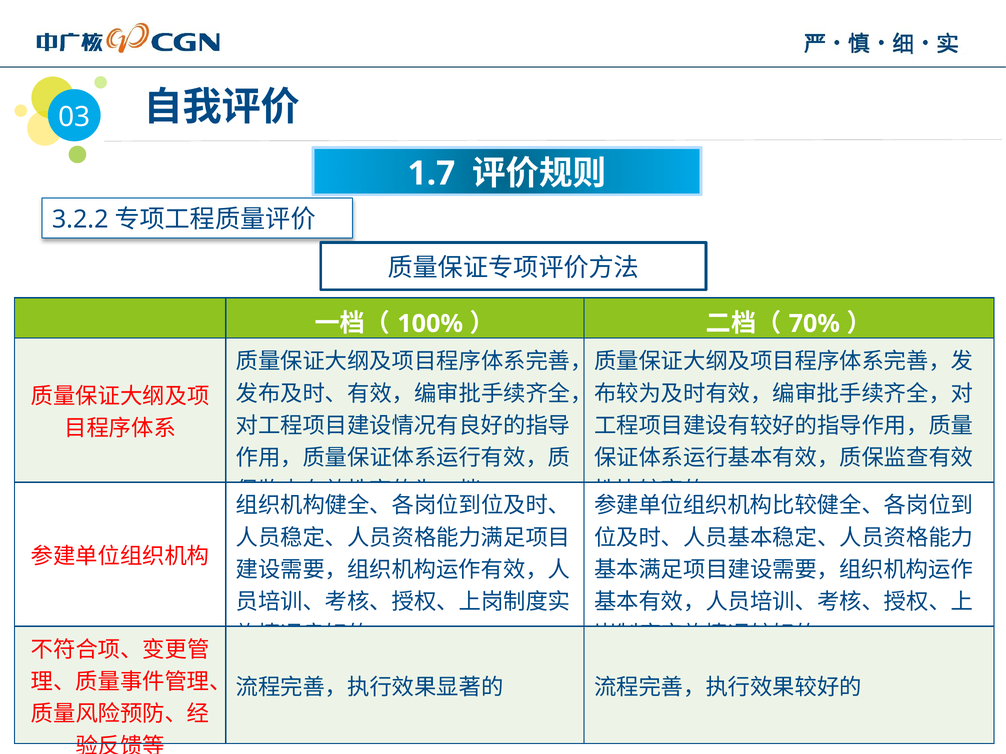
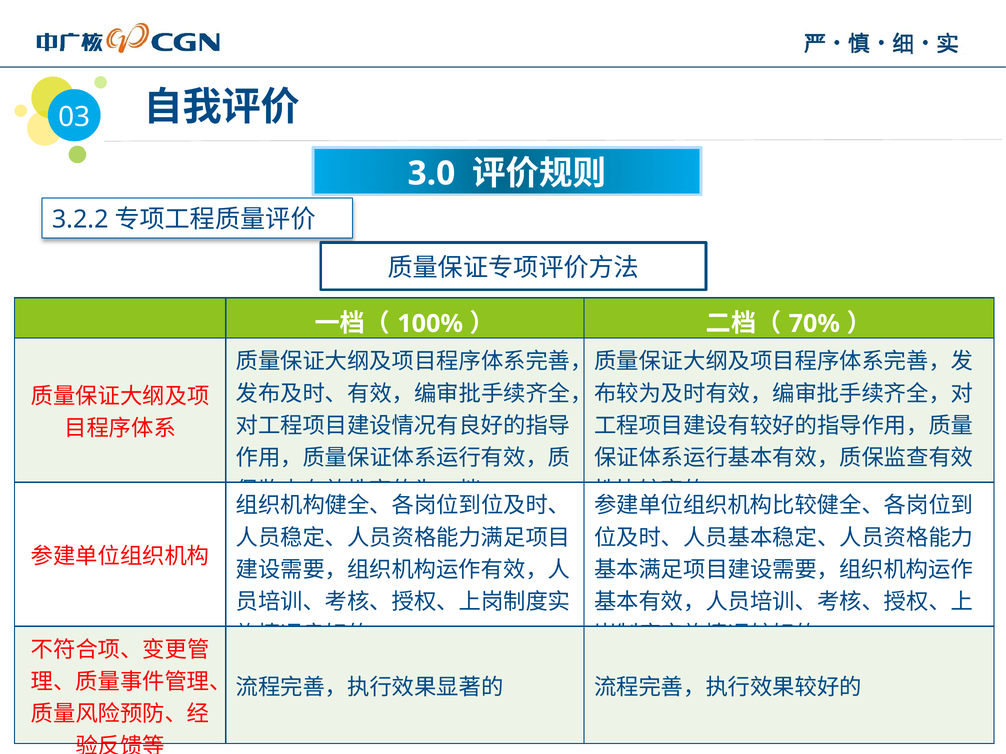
1.7: 1.7 -> 3.0 (431, 174)
